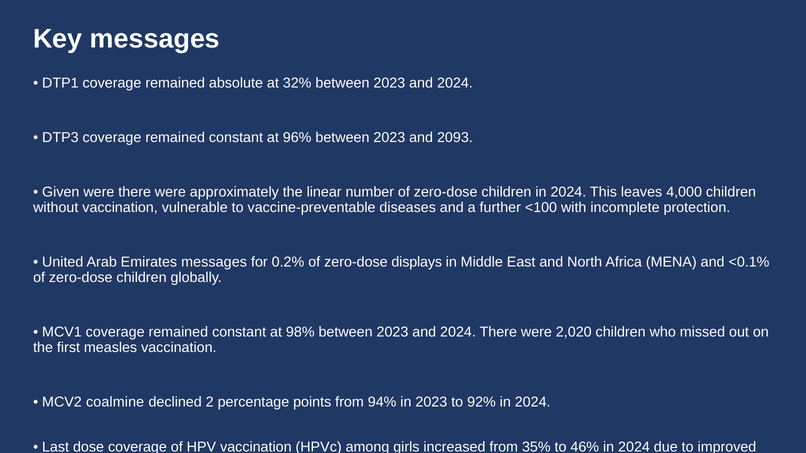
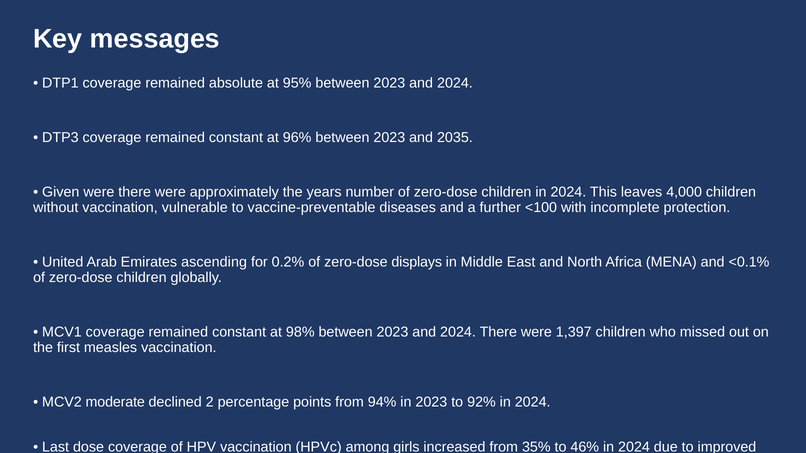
32%: 32% -> 95% (297, 83)
2093: 2093 -> 2035 (455, 138)
linear: linear -> years (324, 192)
Emirates messages: messages -> ascending (214, 262)
2,020: 2,020 -> 1,397 (574, 333)
coalmine: coalmine -> moderate (115, 403)
